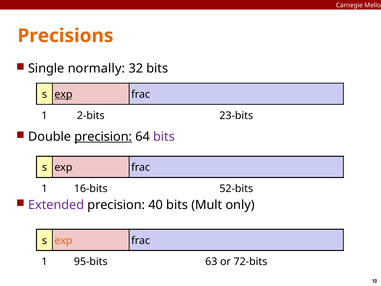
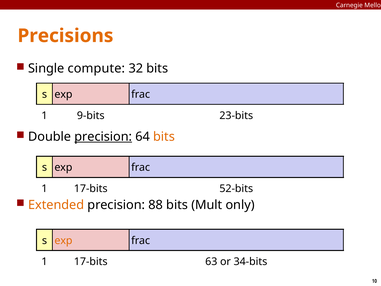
normally: normally -> compute (96, 68)
exp underline: present -> none (63, 94)
2-bits: 2-bits -> 9-bits (91, 115)
bits colour: purple -> orange (164, 136)
16-bits: 16-bits -> 17-bits (91, 188)
Extended colour: purple -> orange (56, 205)
40: 40 -> 88 (156, 205)
95-bits: 95-bits -> 17-bits (91, 262)
72-bits: 72-bits -> 34-bits (250, 262)
